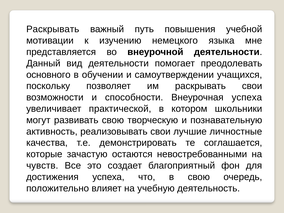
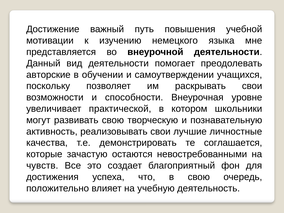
Раскрывать: Раскрывать -> Достижение (53, 29)
основного: основного -> авторские (48, 75)
Внеурочная успеха: успеха -> уровне (247, 97)
